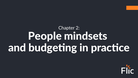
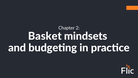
People: People -> Basket (45, 36)
